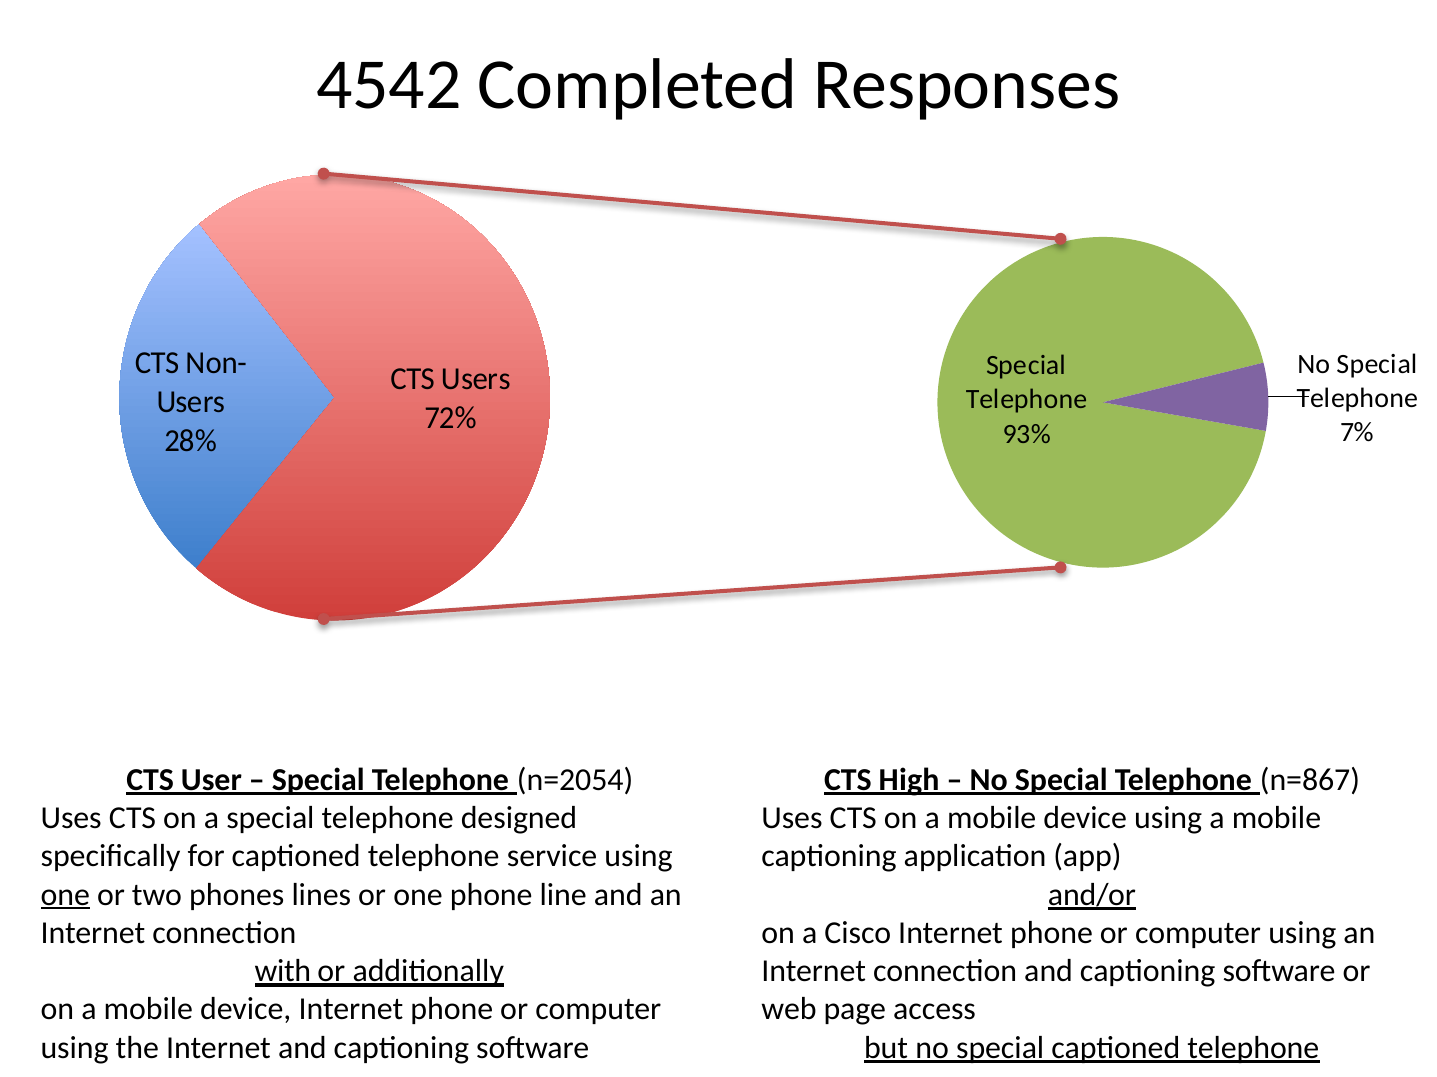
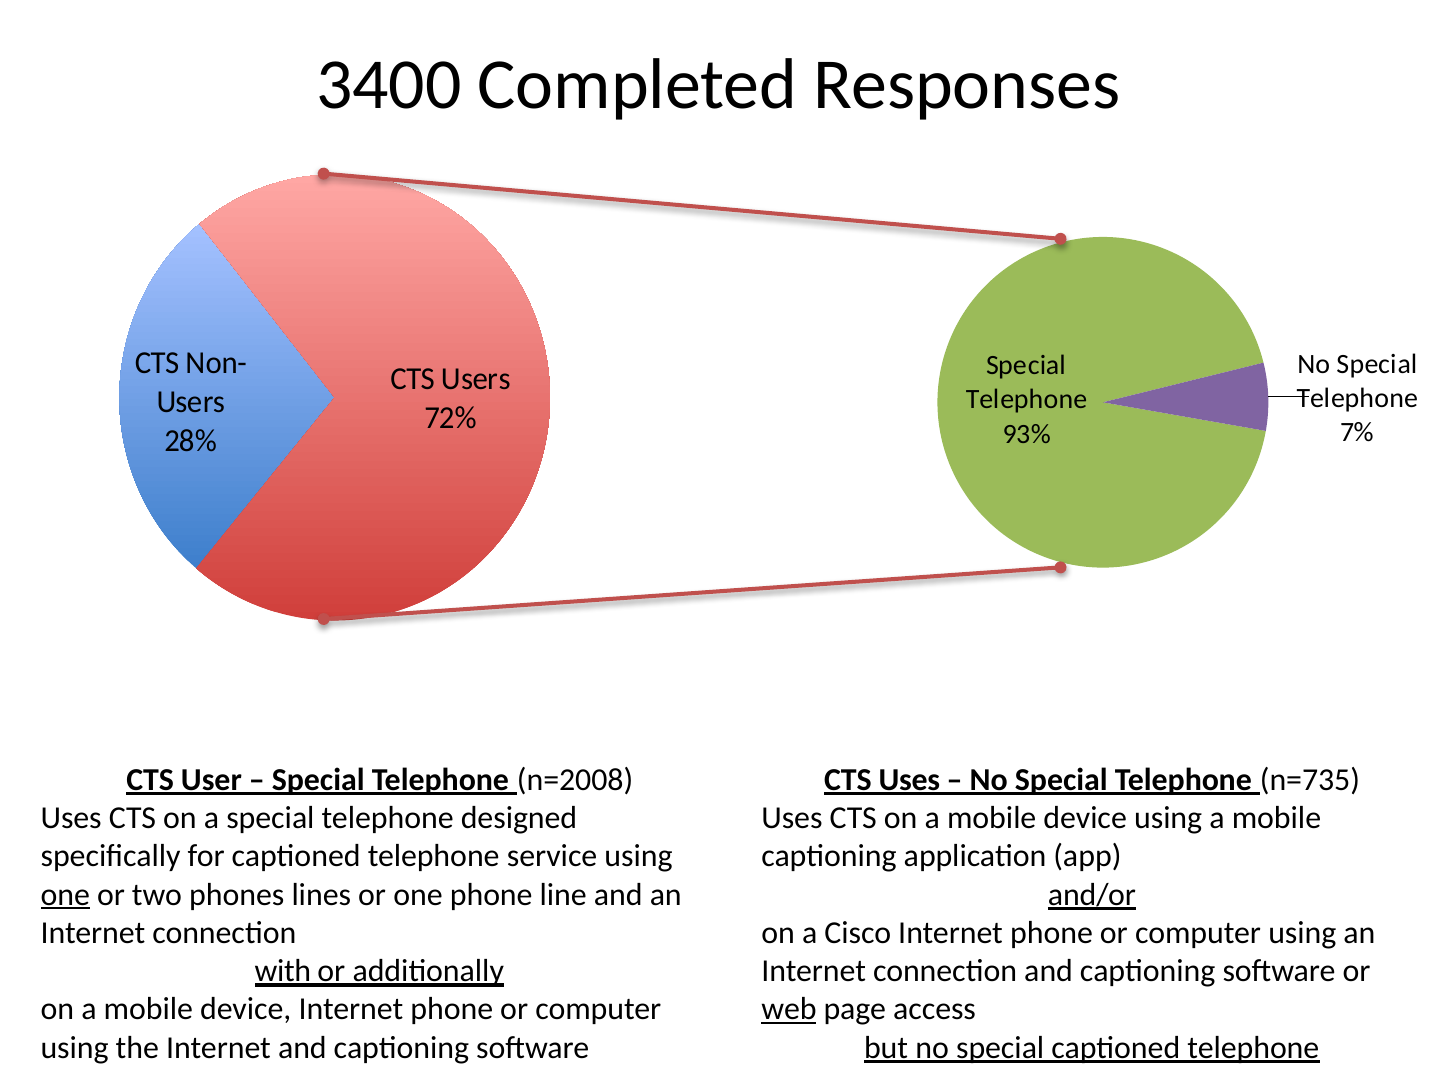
4542: 4542 -> 3400 (389, 85)
n=2054: n=2054 -> n=2008 (575, 780)
CTS High: High -> Uses (909, 780)
n=867: n=867 -> n=735 (1310, 780)
web underline: none -> present (789, 1010)
